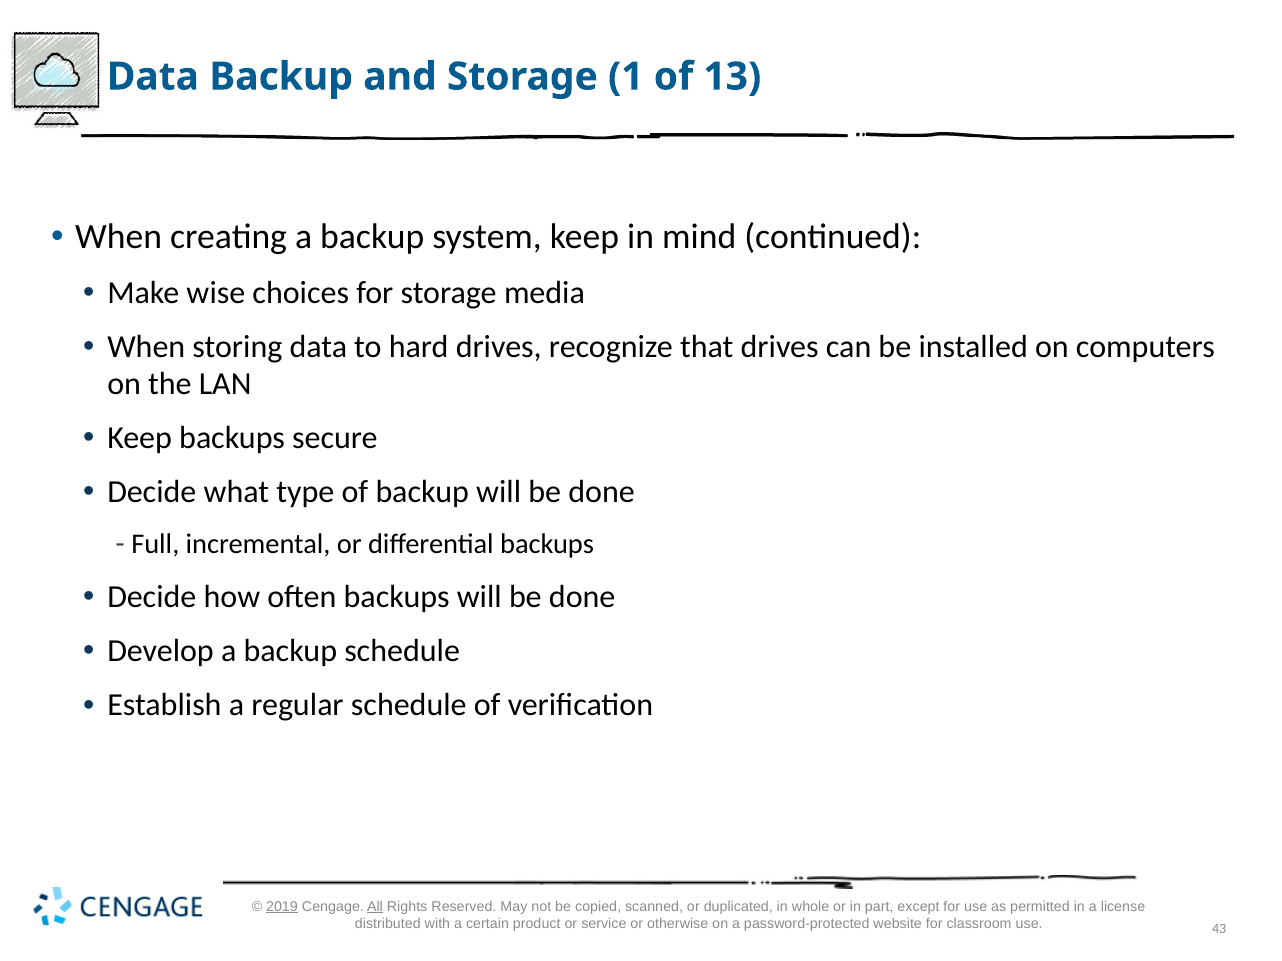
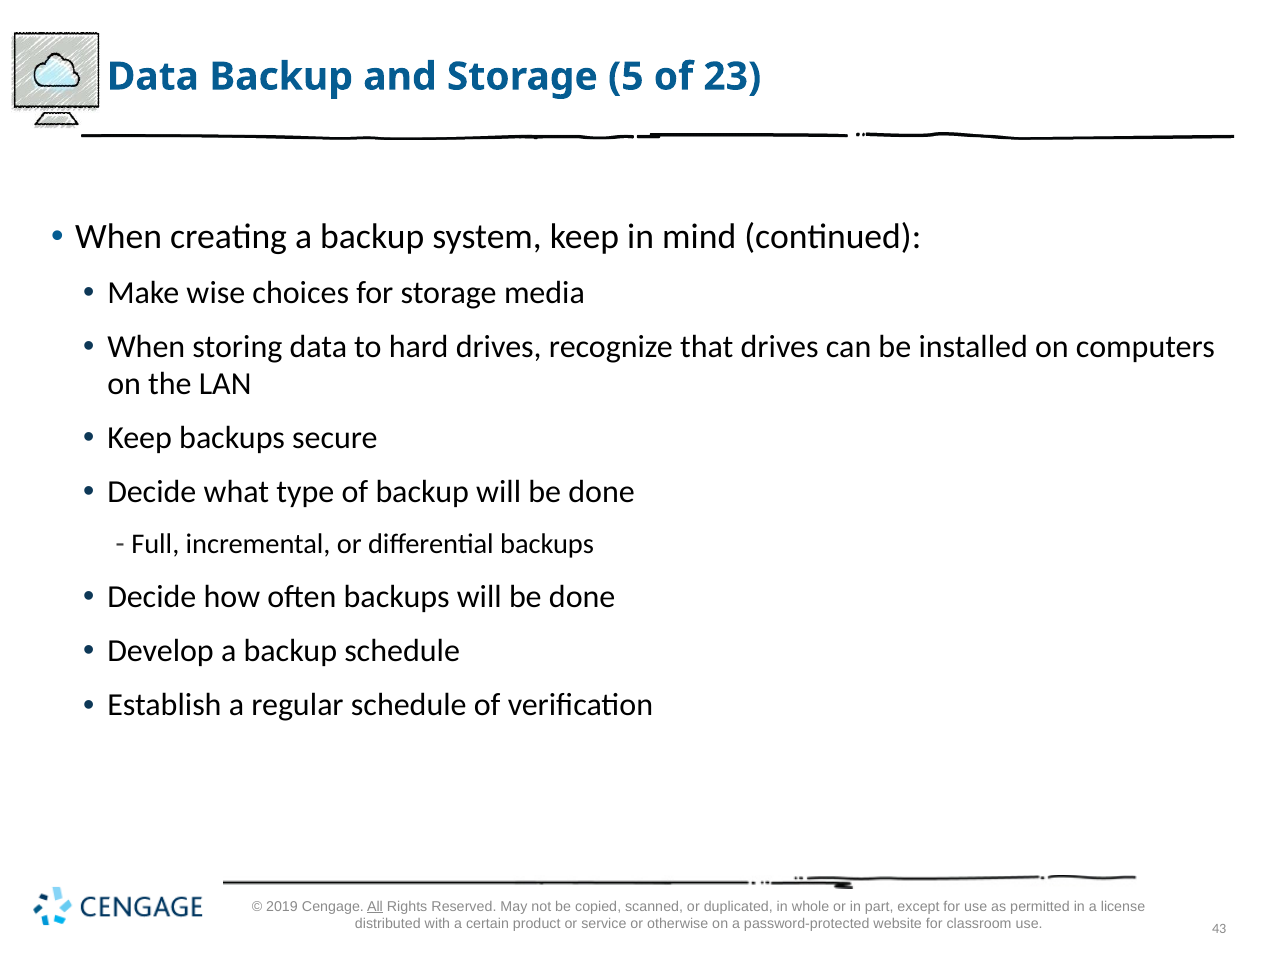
1: 1 -> 5 (626, 77)
13: 13 -> 23 (732, 77)
2019 underline: present -> none (282, 907)
